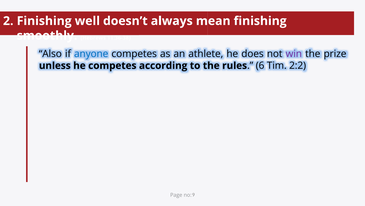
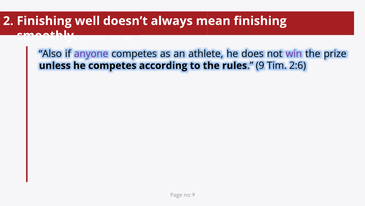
anyone colour: blue -> purple (91, 54)
6: 6 -> 9 (260, 66)
2:2: 2:2 -> 2:6 (298, 66)
